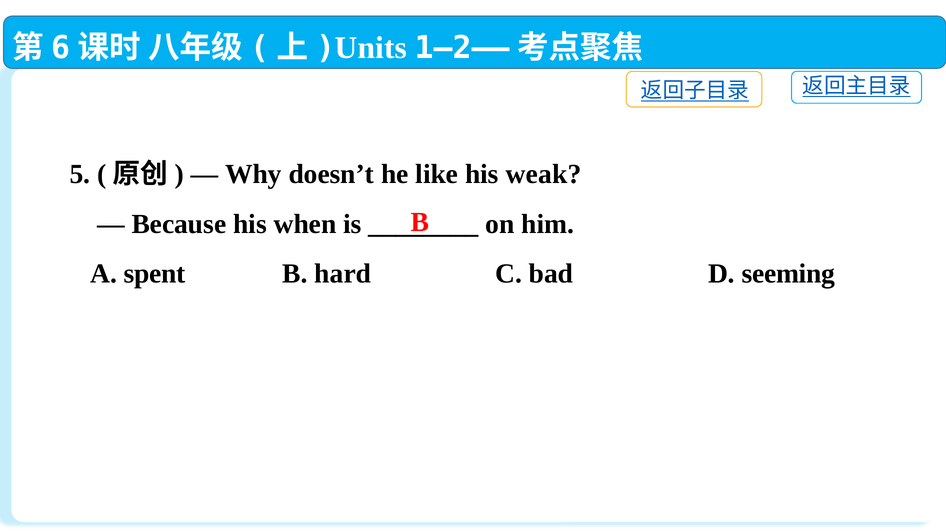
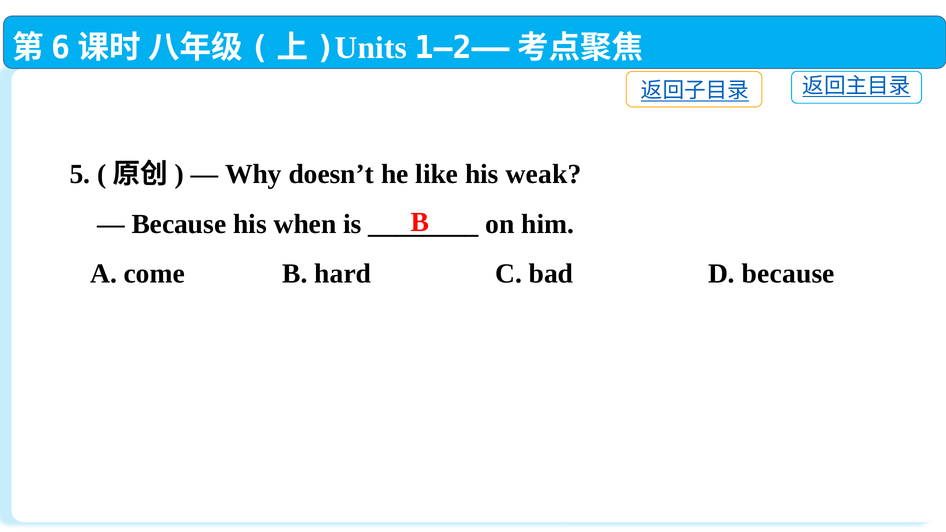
spent: spent -> come (154, 274)
D seeming: seeming -> because (788, 274)
